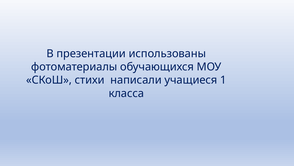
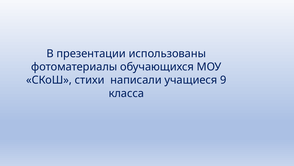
1: 1 -> 9 (223, 80)
